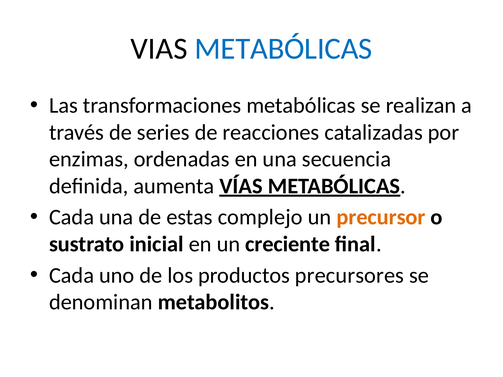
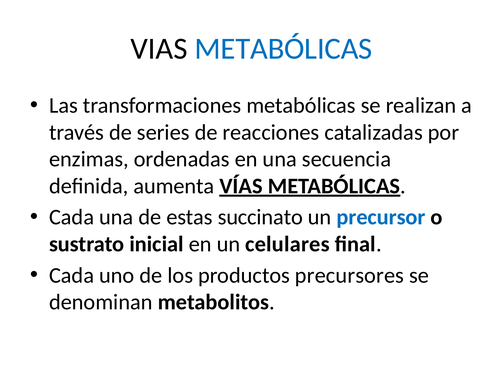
complejo: complejo -> succinato (260, 217)
precursor colour: orange -> blue (381, 217)
creciente: creciente -> celulares (287, 244)
